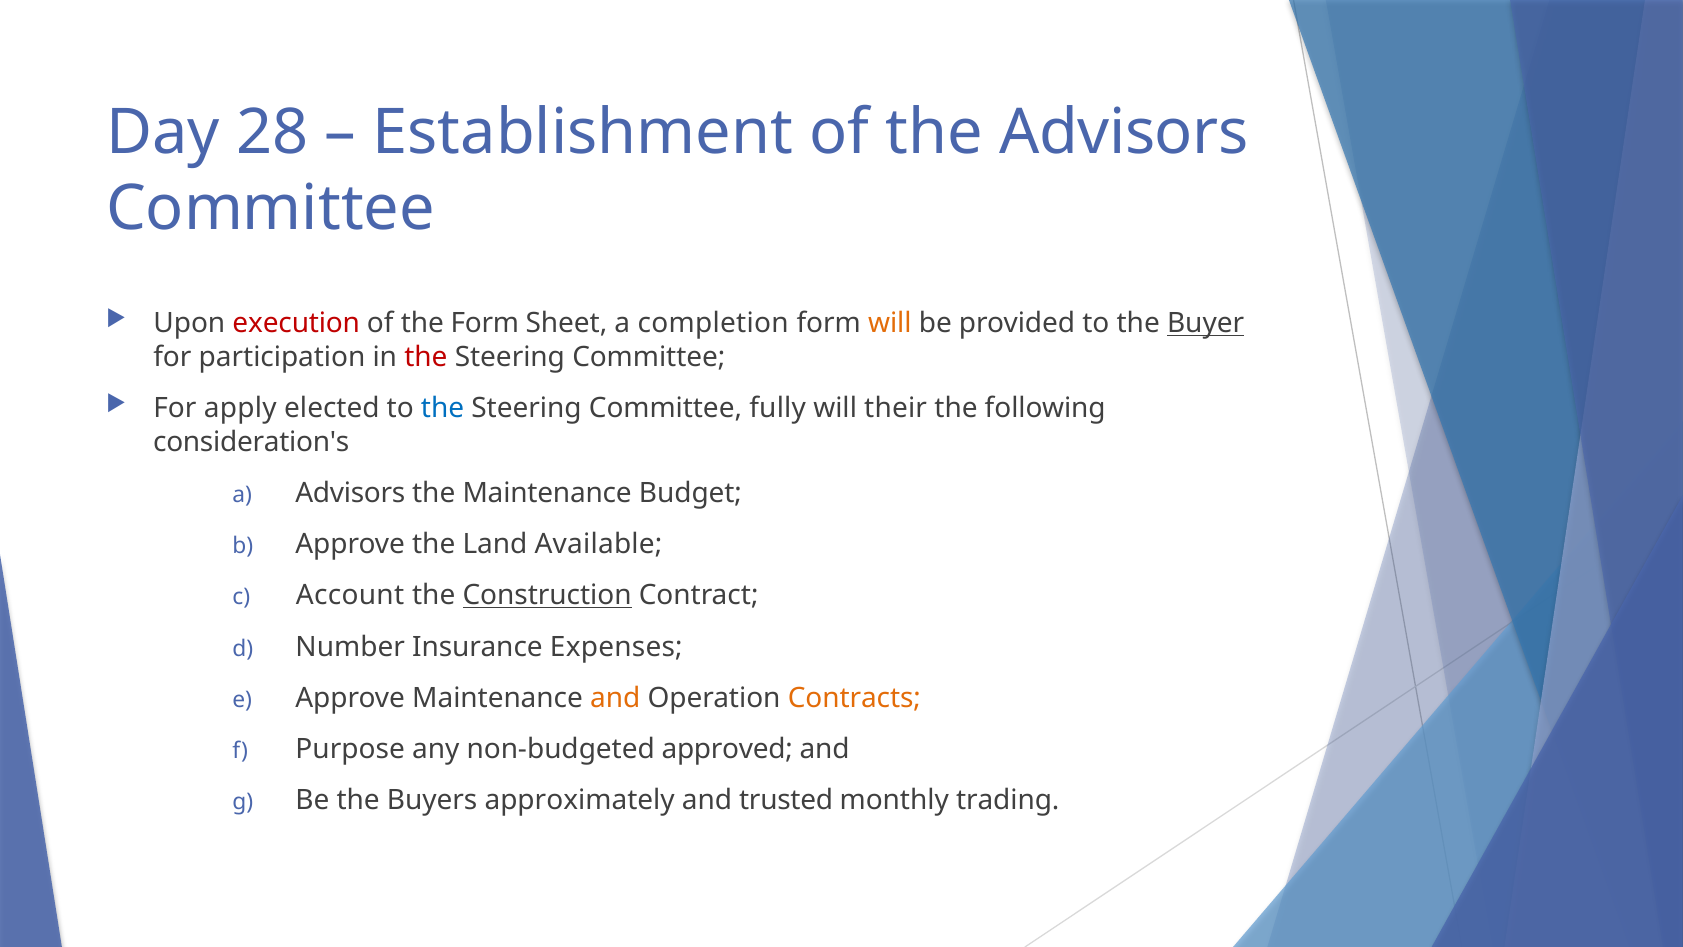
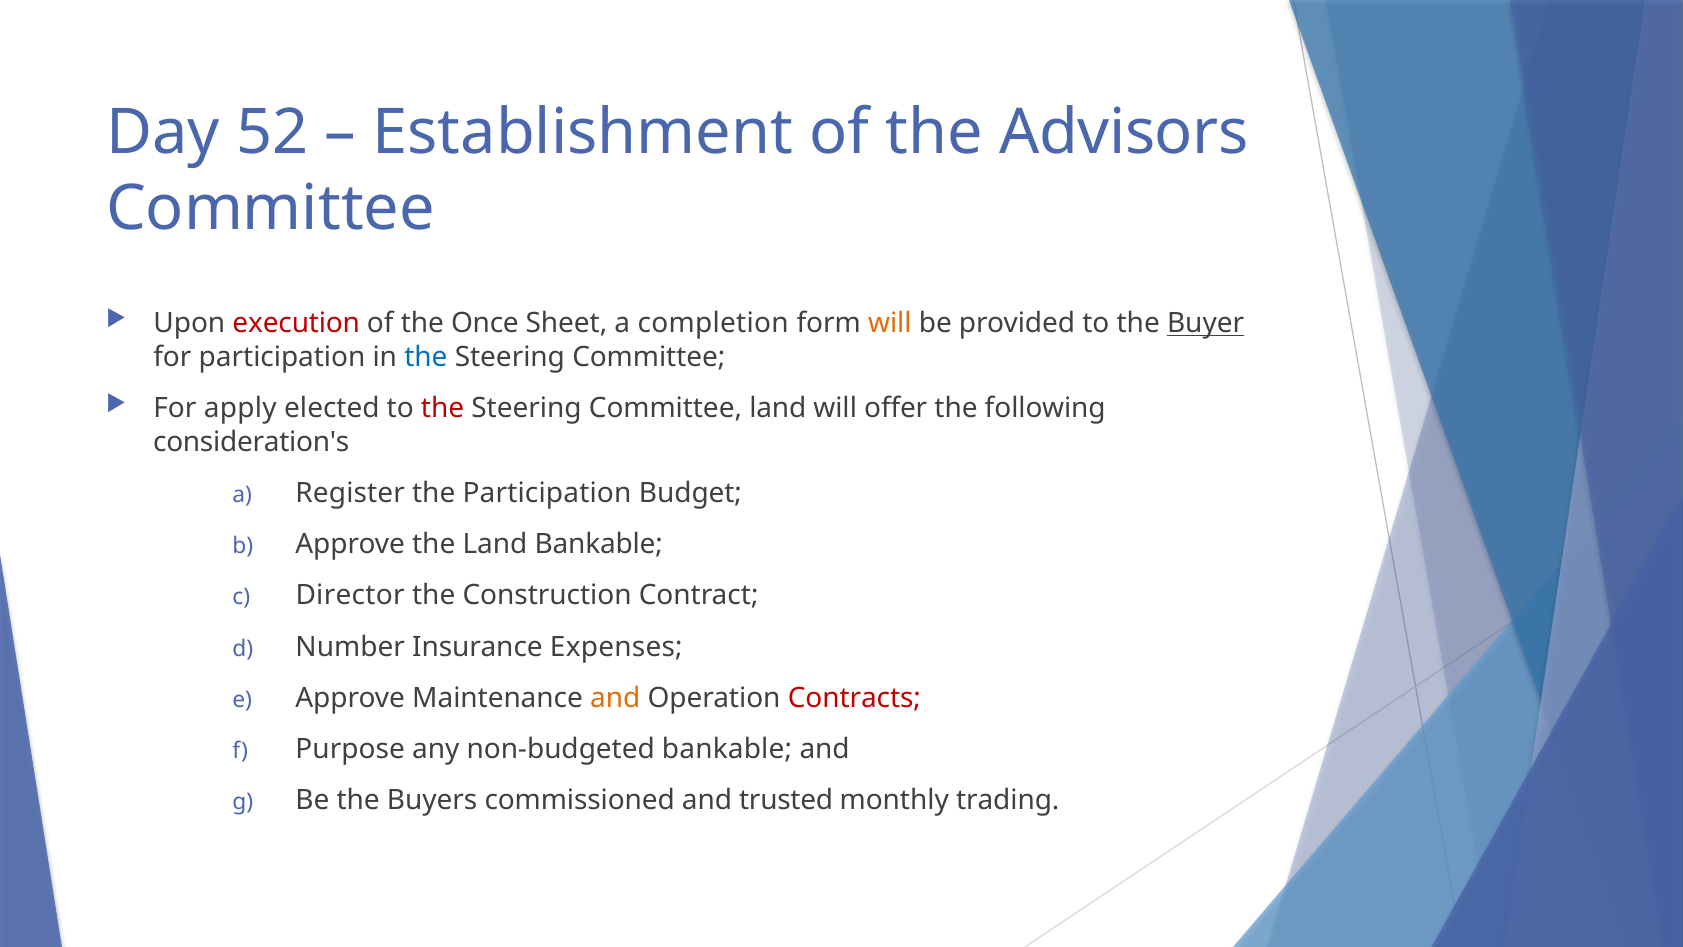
28: 28 -> 52 (272, 133)
the Form: Form -> Once (485, 323)
the colour: red -> blue (426, 357)
the colour: blue -> red (443, 408)
Committee fully: fully -> land (778, 408)
their: their -> offer (896, 408)
a Advisors: Advisors -> Register (350, 493)
the Maintenance: Maintenance -> Participation (547, 493)
Land Available: Available -> Bankable (599, 544)
Account: Account -> Director (350, 595)
Construction underline: present -> none (547, 595)
Contracts colour: orange -> red (854, 698)
non-budgeted approved: approved -> bankable (727, 749)
approximately: approximately -> commissioned (580, 800)
